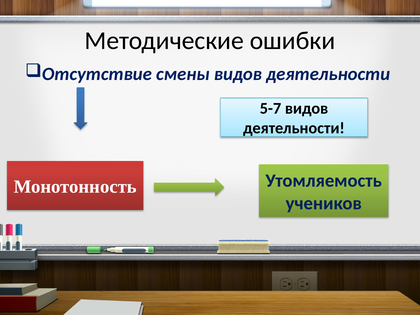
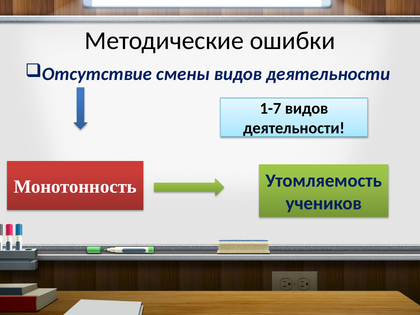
5-7: 5-7 -> 1-7 (270, 109)
